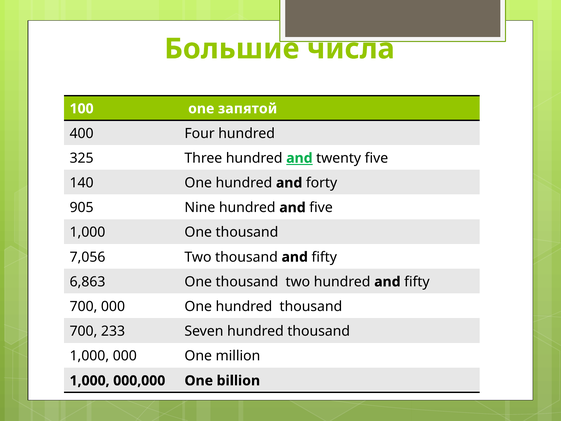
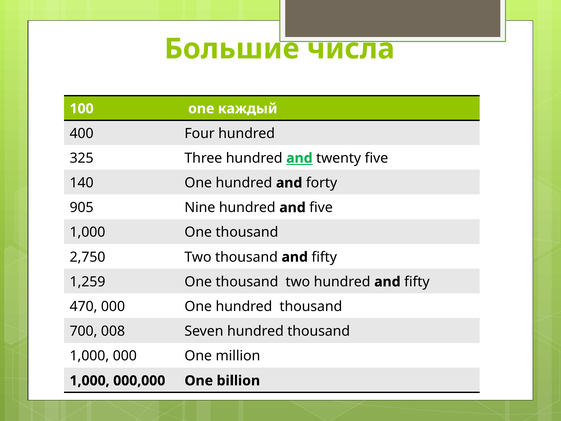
запятой: запятой -> каждый (248, 109)
7,056: 7,056 -> 2,750 (87, 257)
6,863: 6,863 -> 1,259 (87, 282)
700: 700 -> 470 (83, 306)
233: 233 -> 008 (113, 331)
